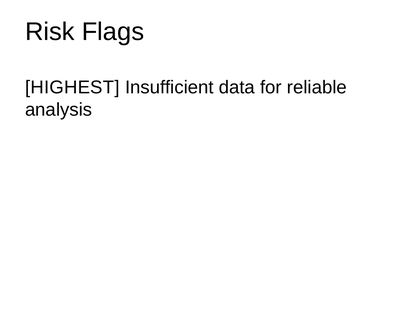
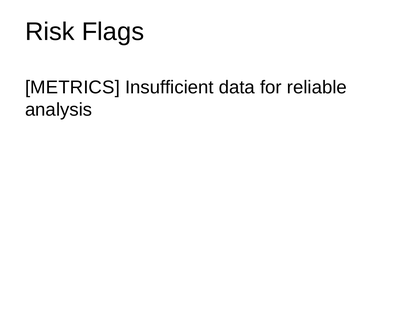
HIGHEST: HIGHEST -> METRICS (72, 88)
